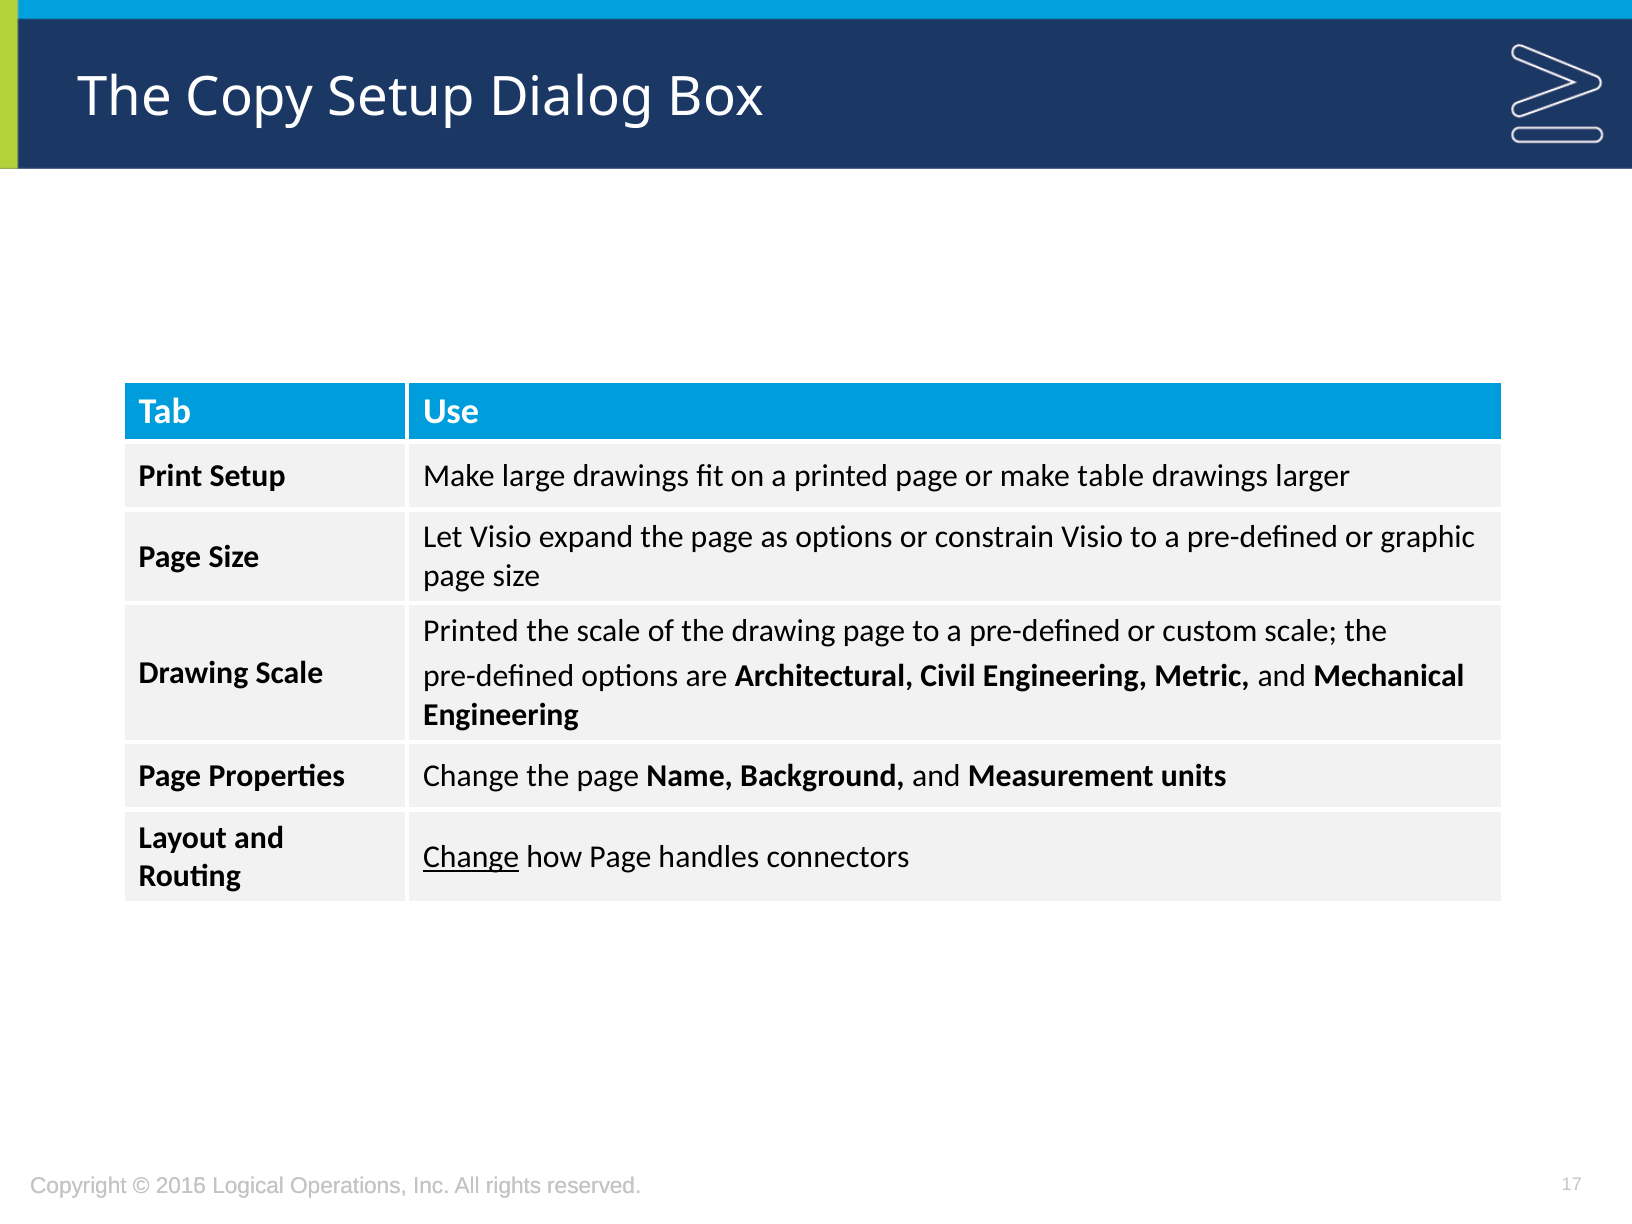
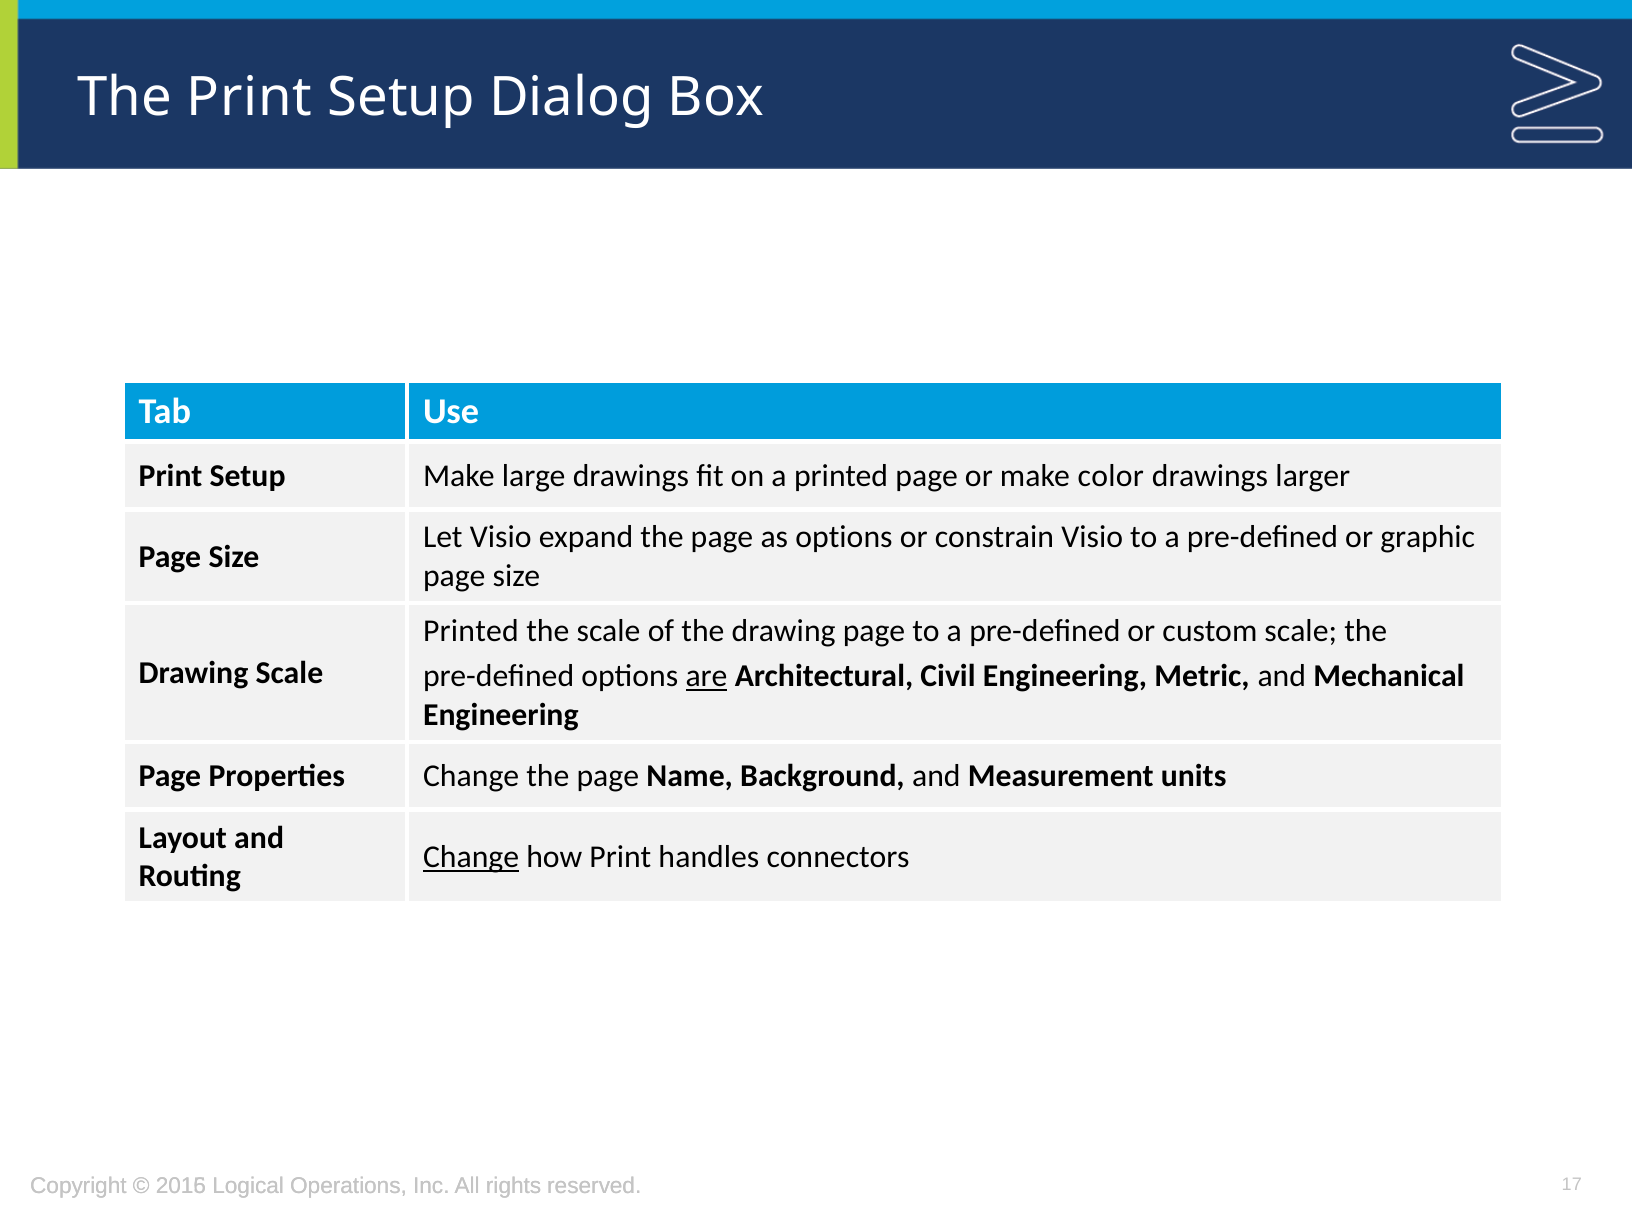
The Copy: Copy -> Print (249, 97)
table: table -> color (1111, 476)
are underline: none -> present (706, 676)
how Page: Page -> Print (620, 857)
